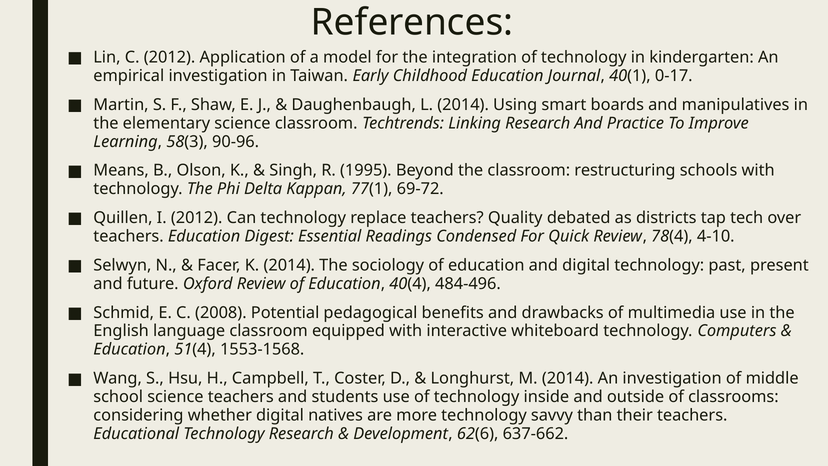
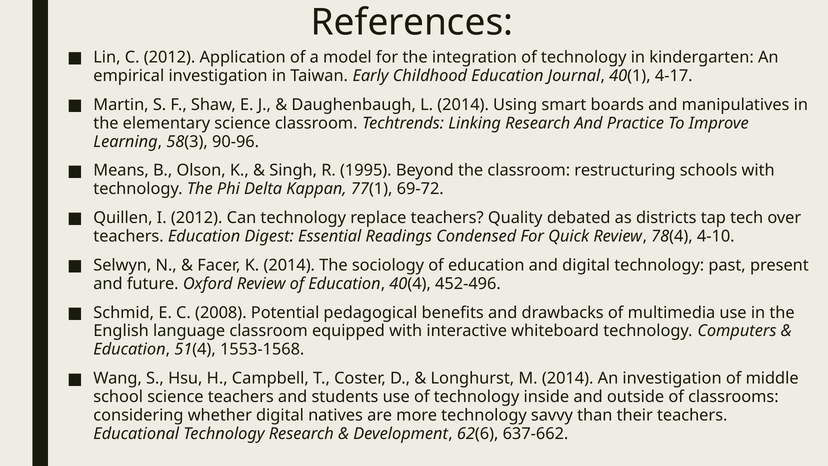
0-17: 0-17 -> 4-17 (674, 76)
484-496: 484-496 -> 452-496 (468, 284)
